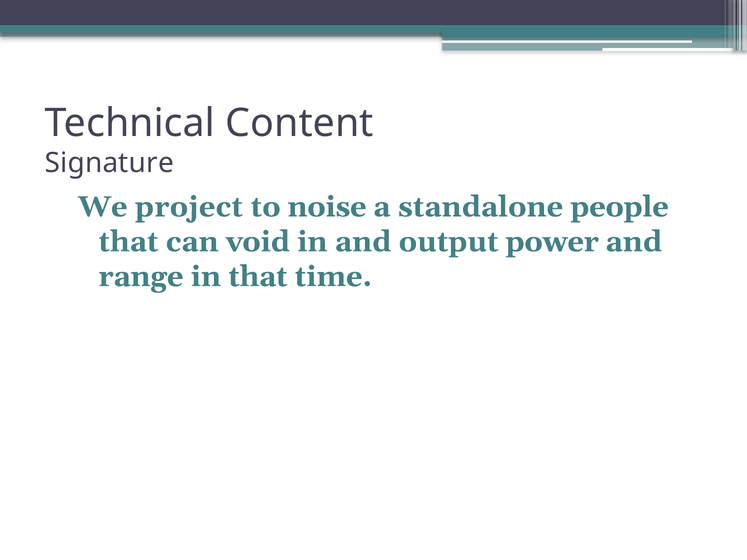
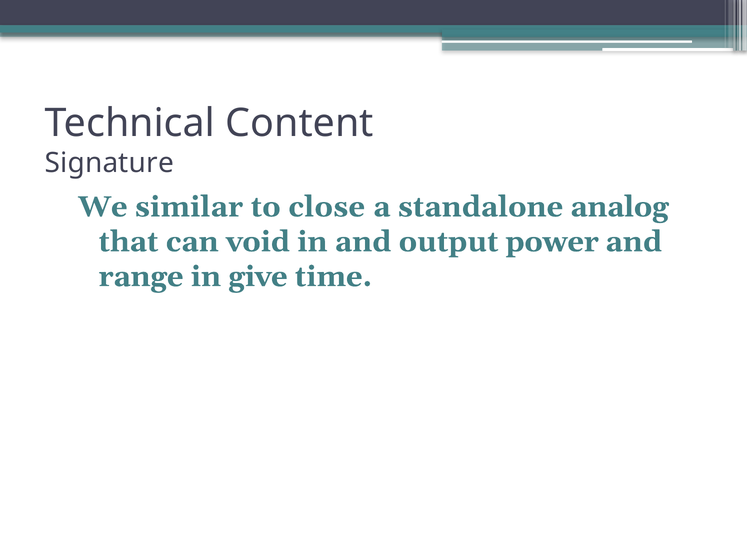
project: project -> similar (189, 207)
noise: noise -> close (327, 207)
people: people -> analog (620, 207)
in that: that -> give (258, 277)
